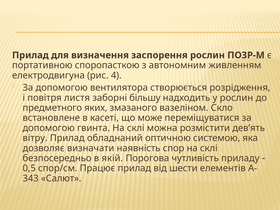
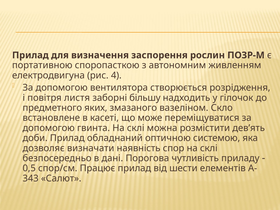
у рослин: рослин -> гілочок (237, 98)
вітру: вітру -> доби (35, 138)
якій: якій -> дані (112, 158)
